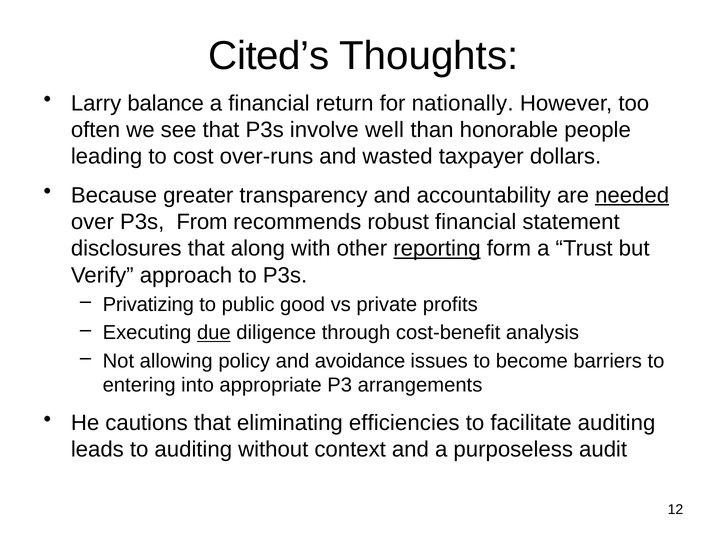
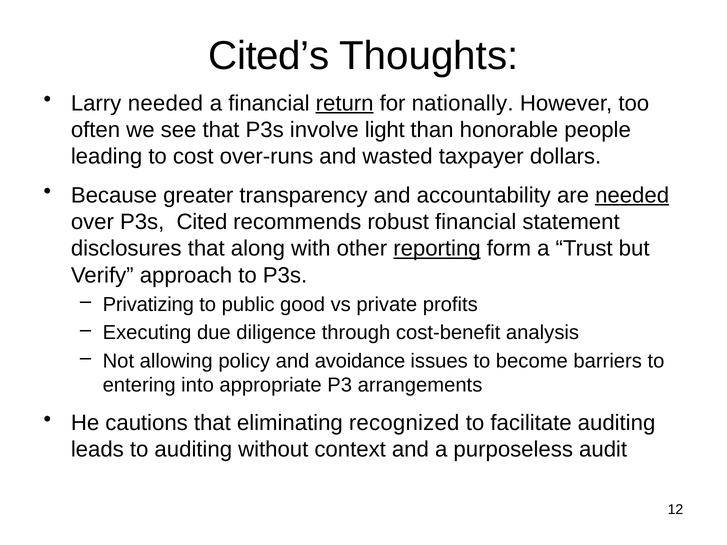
Larry balance: balance -> needed (165, 103)
return underline: none -> present (345, 103)
well: well -> light (385, 130)
From: From -> Cited (202, 222)
due underline: present -> none (214, 333)
efficiencies: efficiencies -> recognized (404, 423)
